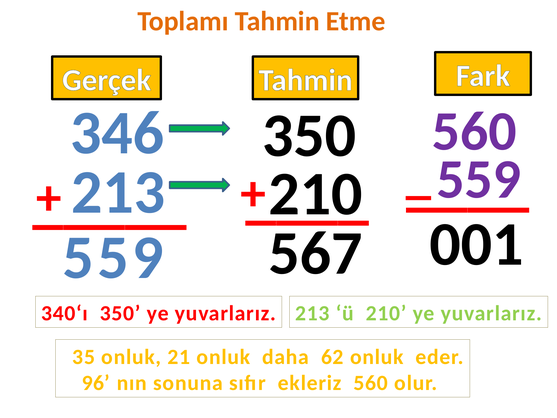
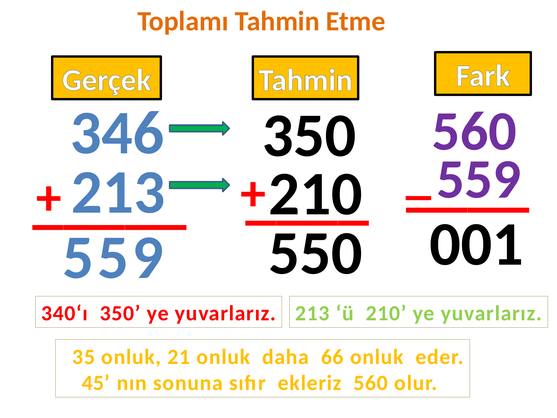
567: 567 -> 550 (315, 253)
62: 62 -> 66 (332, 357)
96: 96 -> 45 (96, 383)
